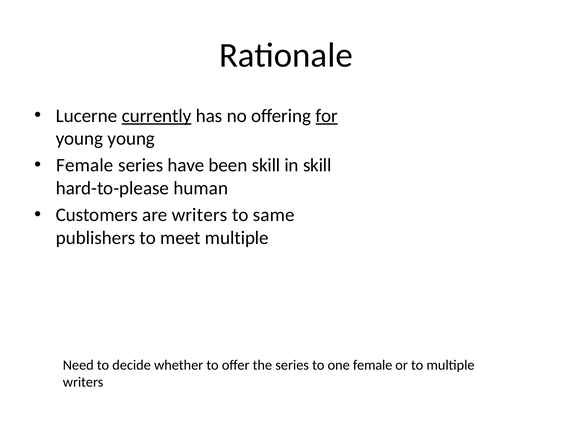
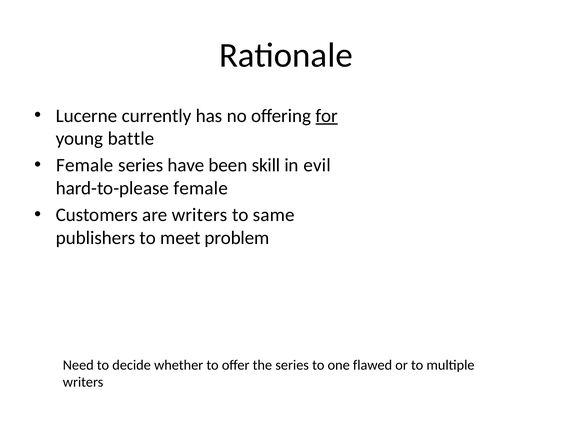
currently underline: present -> none (157, 116)
young young: young -> battle (131, 139)
in skill: skill -> evil (317, 165)
hard-to-please human: human -> female (201, 188)
meet multiple: multiple -> problem (237, 238)
one female: female -> flawed (373, 365)
